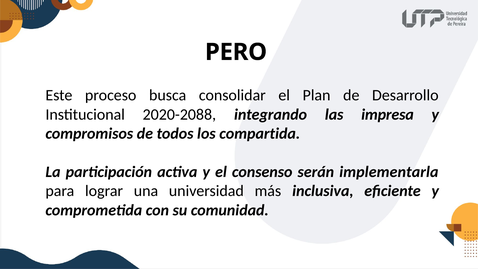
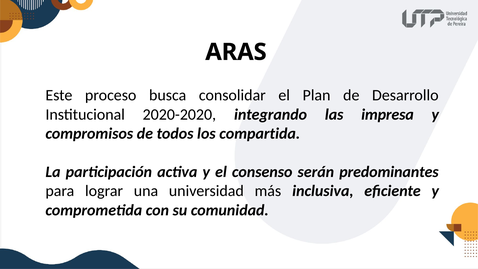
PERO: PERO -> ARAS (236, 52)
2020-2088: 2020-2088 -> 2020-2020 (179, 114)
implementarla: implementarla -> predominantes (389, 172)
